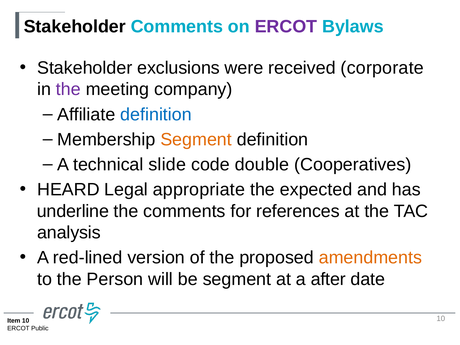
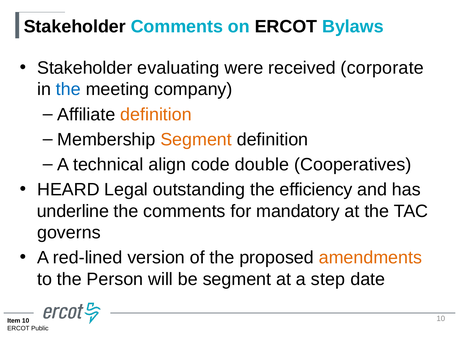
ERCOT colour: purple -> black (286, 27)
exclusions: exclusions -> evaluating (178, 68)
the colour: purple -> blue (68, 89)
definition colour: blue -> orange (156, 114)
slide: slide -> align (167, 165)
appropriate: appropriate -> outstanding (199, 190)
expected: expected -> efficiency (316, 190)
references: references -> mandatory (298, 211)
analysis: analysis -> governs (69, 233)
after: after -> step (328, 279)
